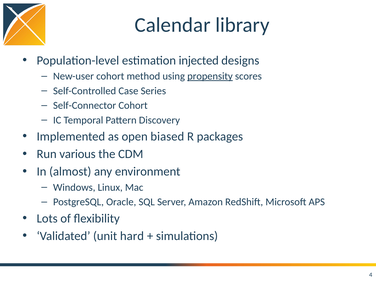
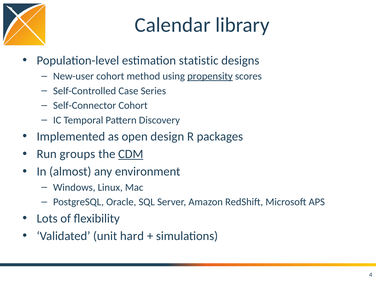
injected: injected -> statistic (199, 60)
biased: biased -> design (167, 137)
various: various -> groups (77, 154)
CDM underline: none -> present (131, 154)
